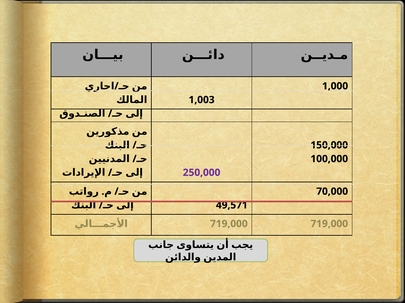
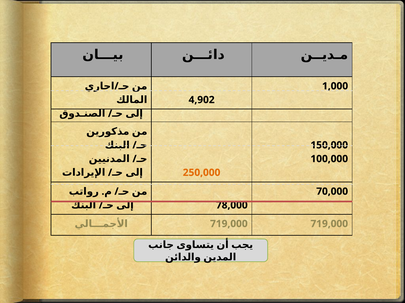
1,003: 1,003 -> 4,902 (202, 100)
250,000 colour: purple -> orange (202, 173)
49,571: 49,571 -> 78,000 (232, 206)
